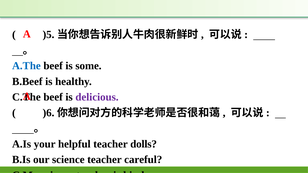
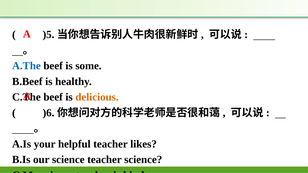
delicious colour: purple -> orange (97, 97)
dolls: dolls -> likes (144, 144)
teacher careful: careful -> science (143, 160)
